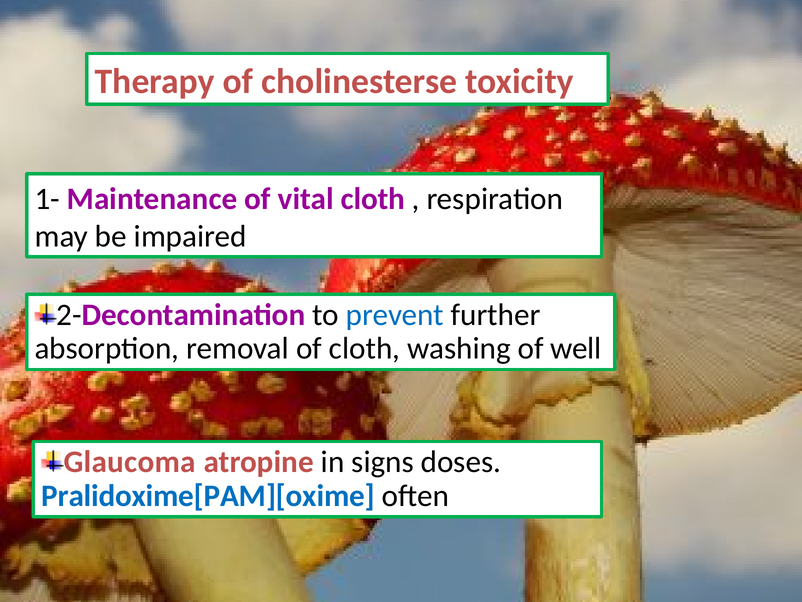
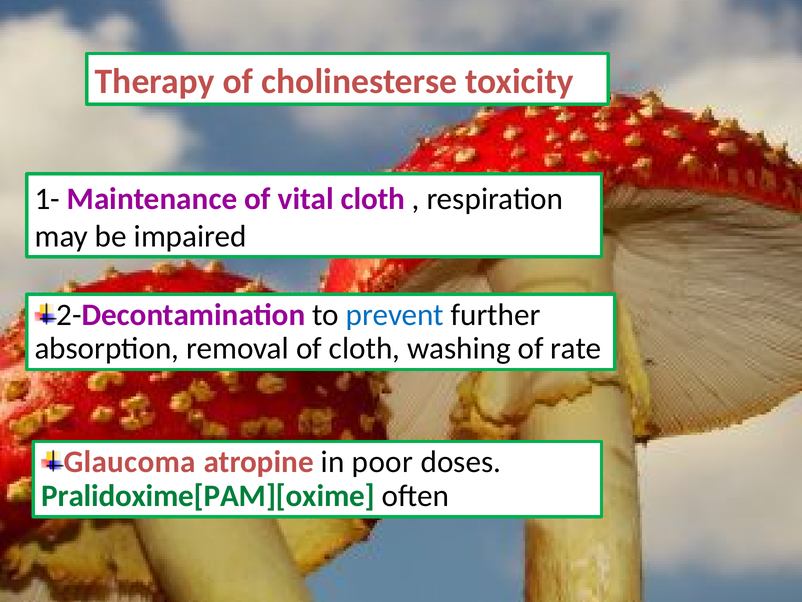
well: well -> rate (576, 348)
signs: signs -> poor (382, 462)
Pralidoxime[PAM][oxime colour: blue -> green (208, 495)
